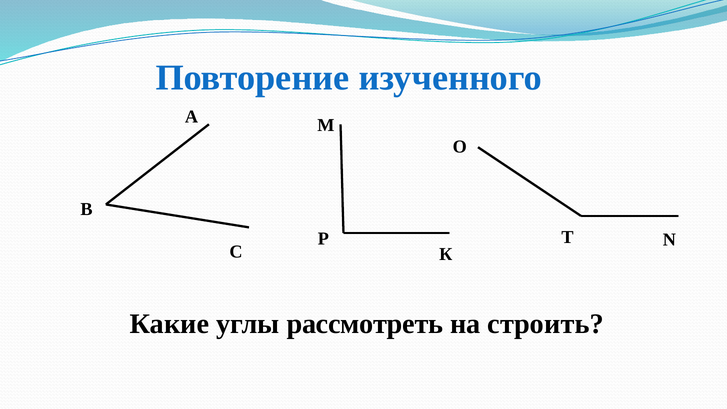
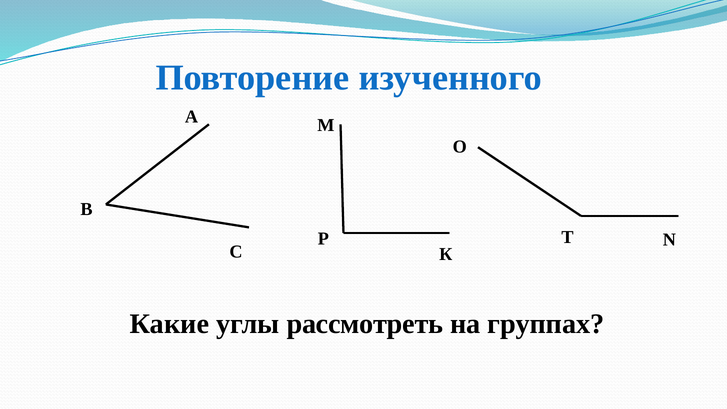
строить: строить -> группах (546, 324)
